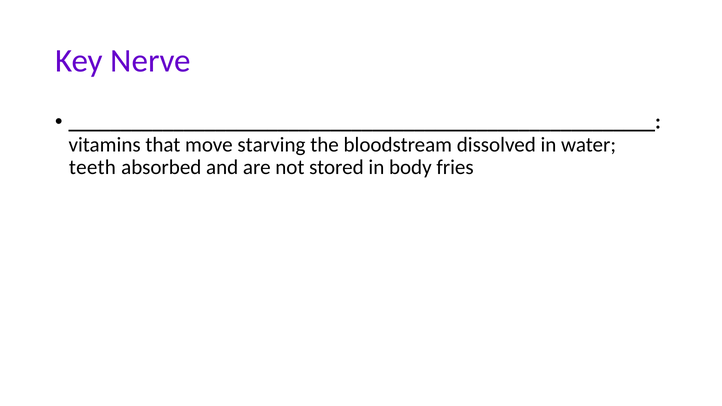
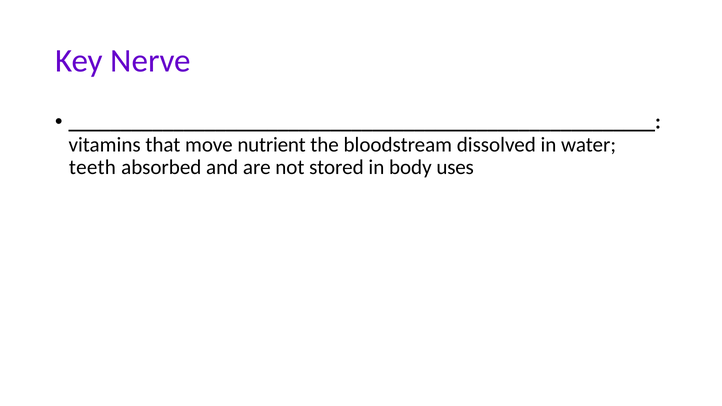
starving: starving -> nutrient (272, 145)
fries: fries -> uses (455, 168)
